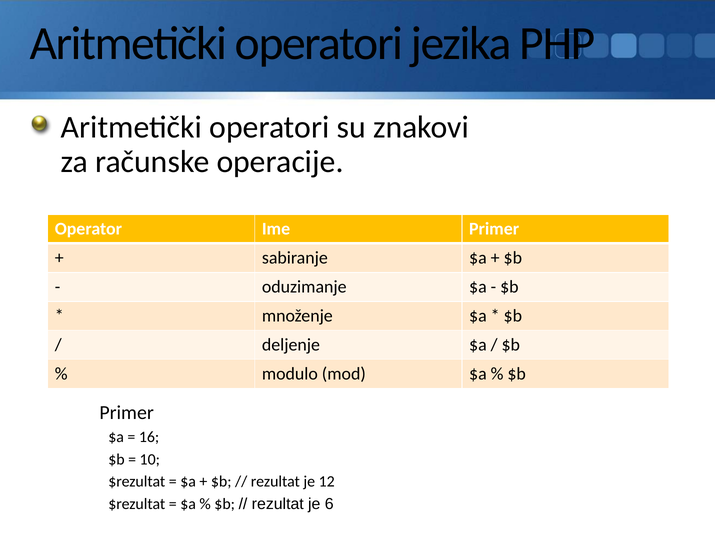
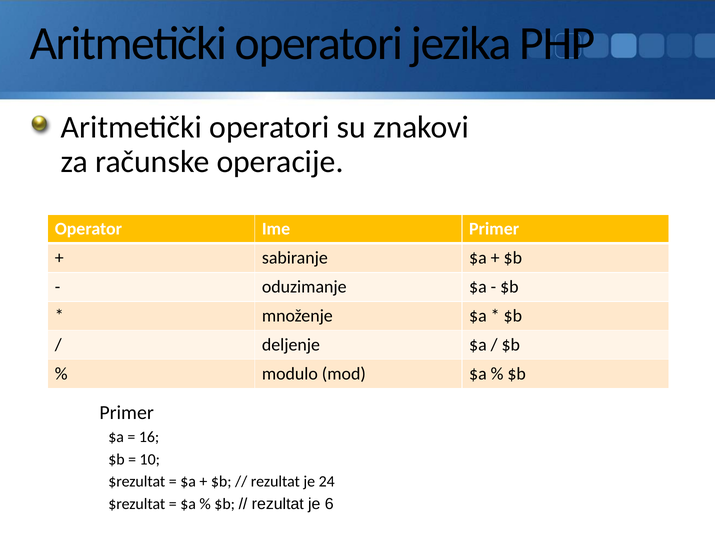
12: 12 -> 24 (327, 482)
